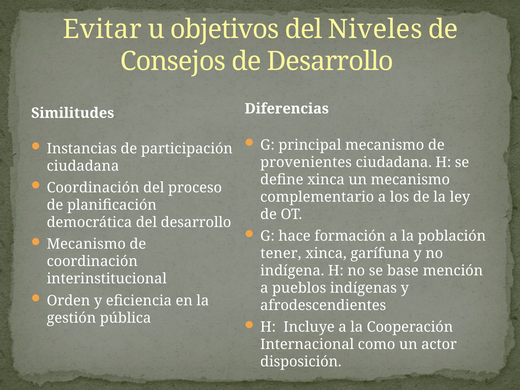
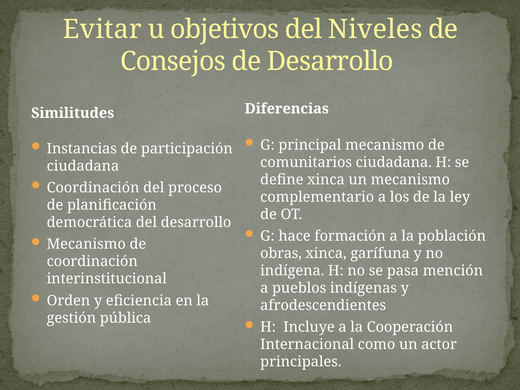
provenientes: provenientes -> comunitarios (306, 162)
tener: tener -> obras (281, 253)
base: base -> pasa (403, 271)
disposición: disposición -> principales (301, 362)
